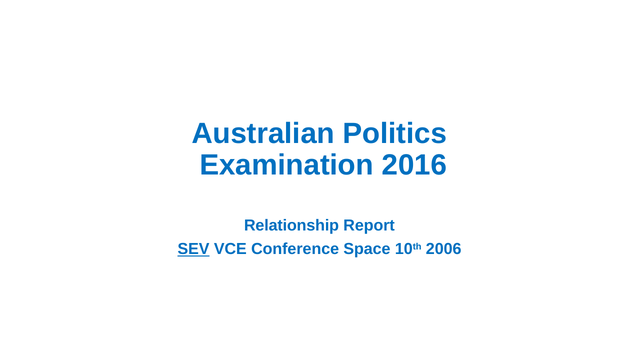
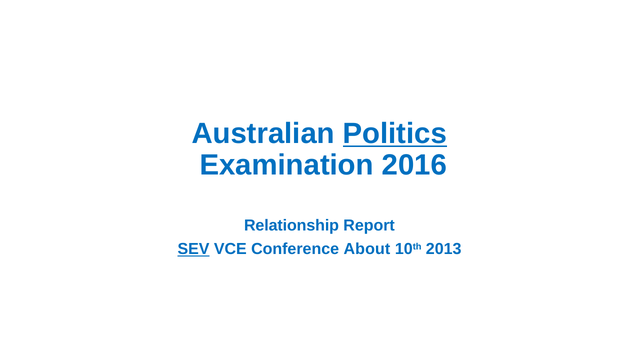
Politics underline: none -> present (395, 134)
Space: Space -> About (367, 249)
2006: 2006 -> 2013 (444, 249)
